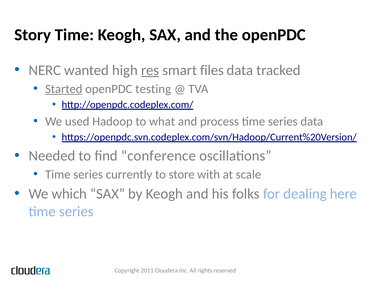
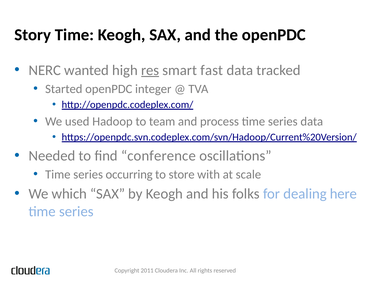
files: files -> fast (212, 70)
Started underline: present -> none (64, 89)
testing: testing -> integer (153, 89)
what: what -> team (162, 122)
currently: currently -> occurring (129, 175)
